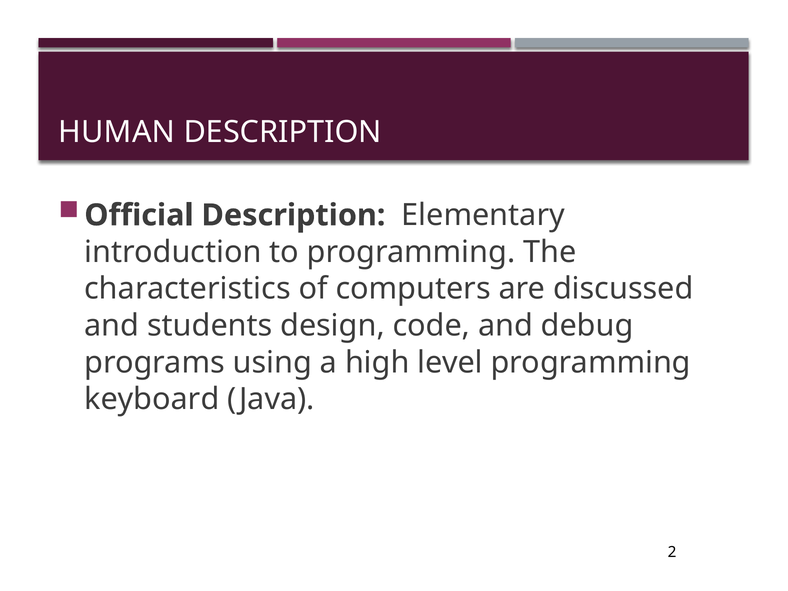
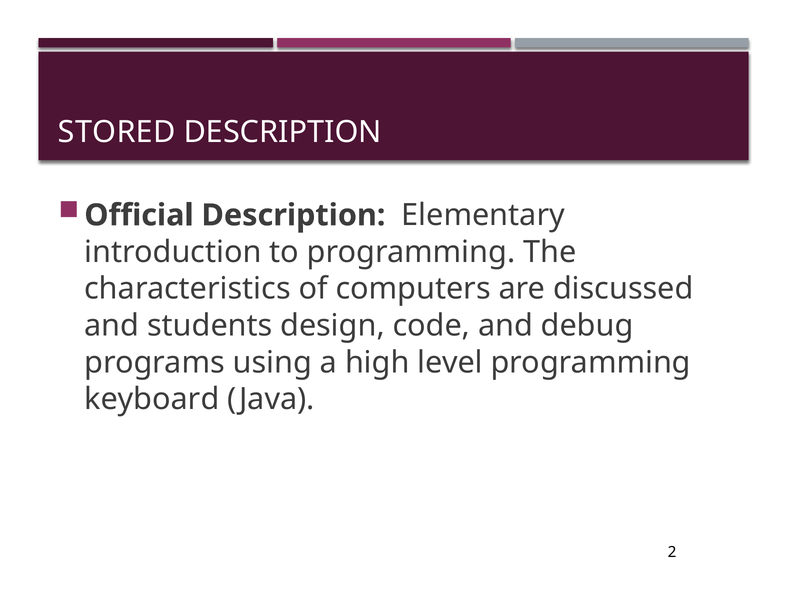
HUMAN: HUMAN -> STORED (117, 132)
